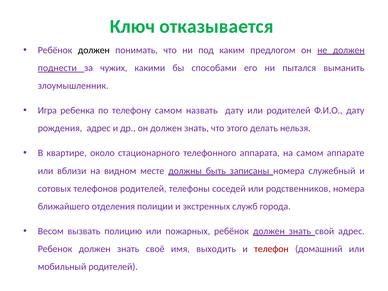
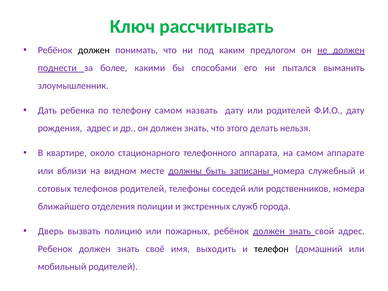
отказывается: отказывается -> рассчитывать (216, 27)
чужих: чужих -> более (114, 68)
Игра: Игра -> Дать (47, 110)
Весом: Весом -> Дверь (51, 231)
телефон colour: red -> black (271, 249)
